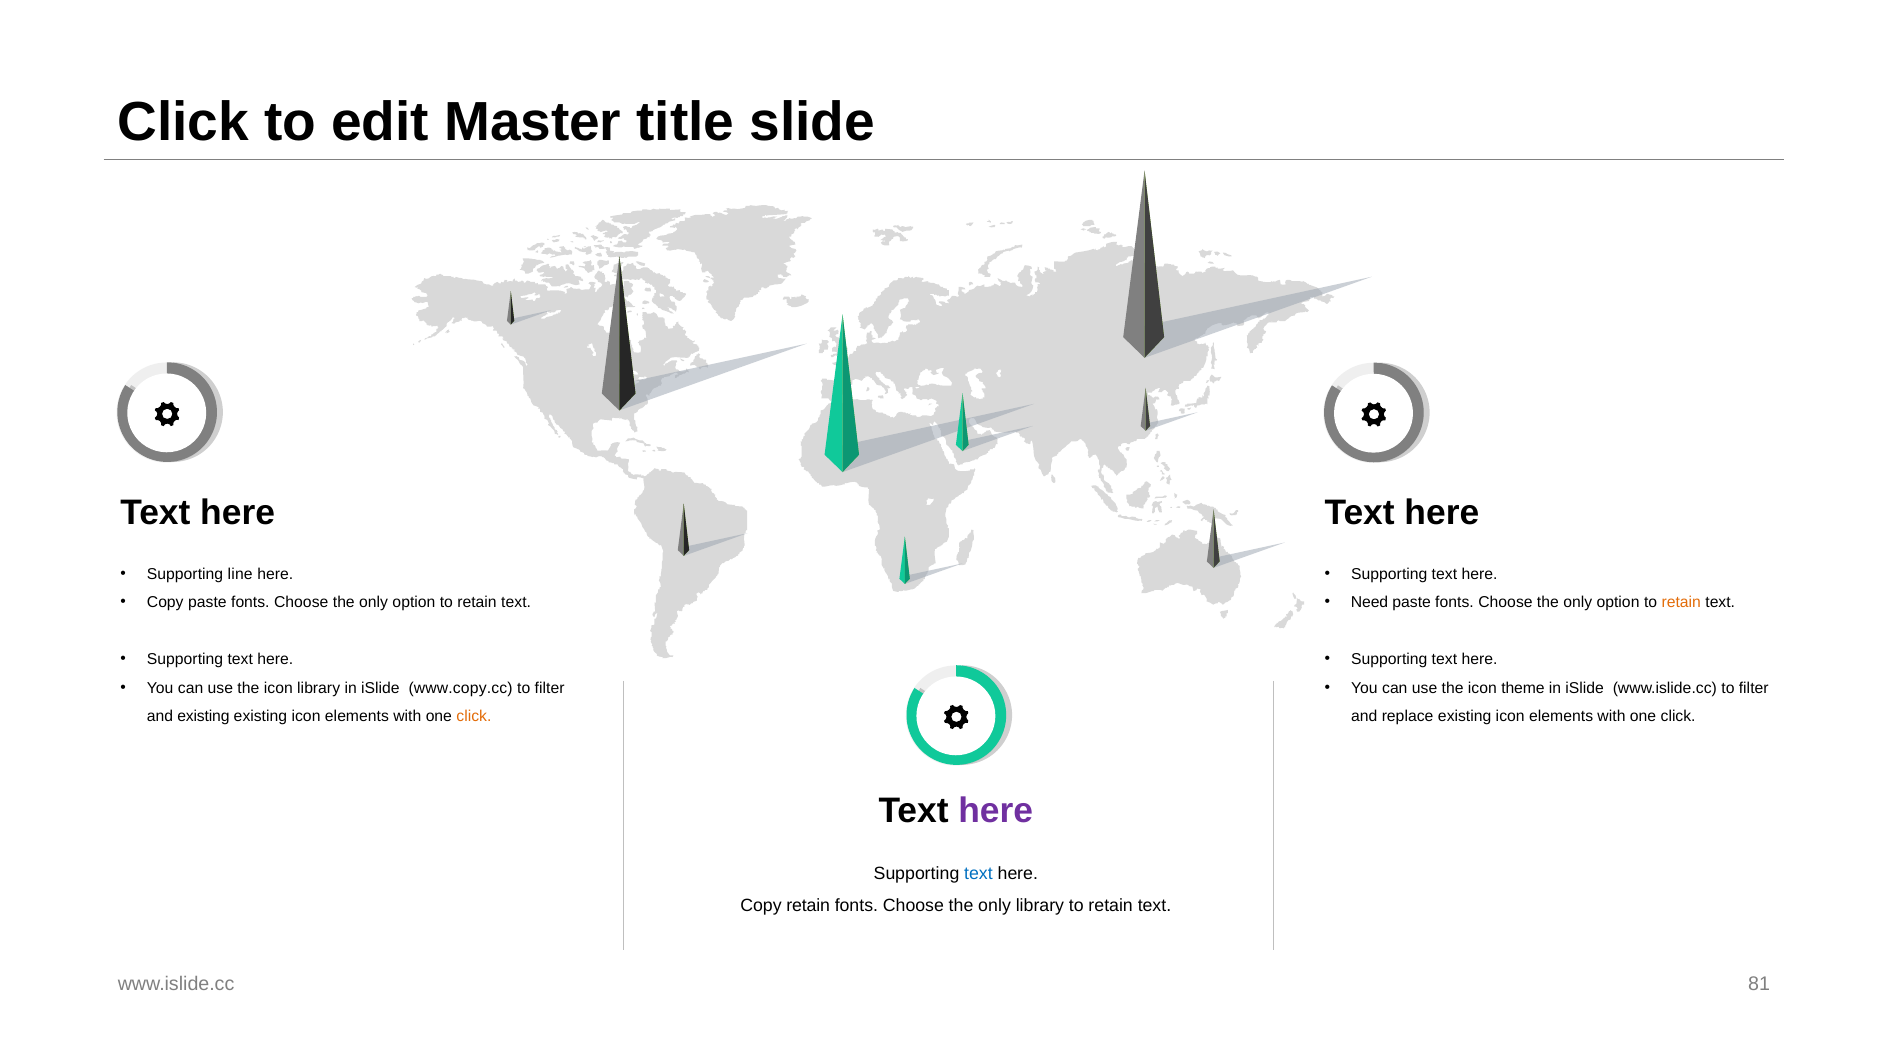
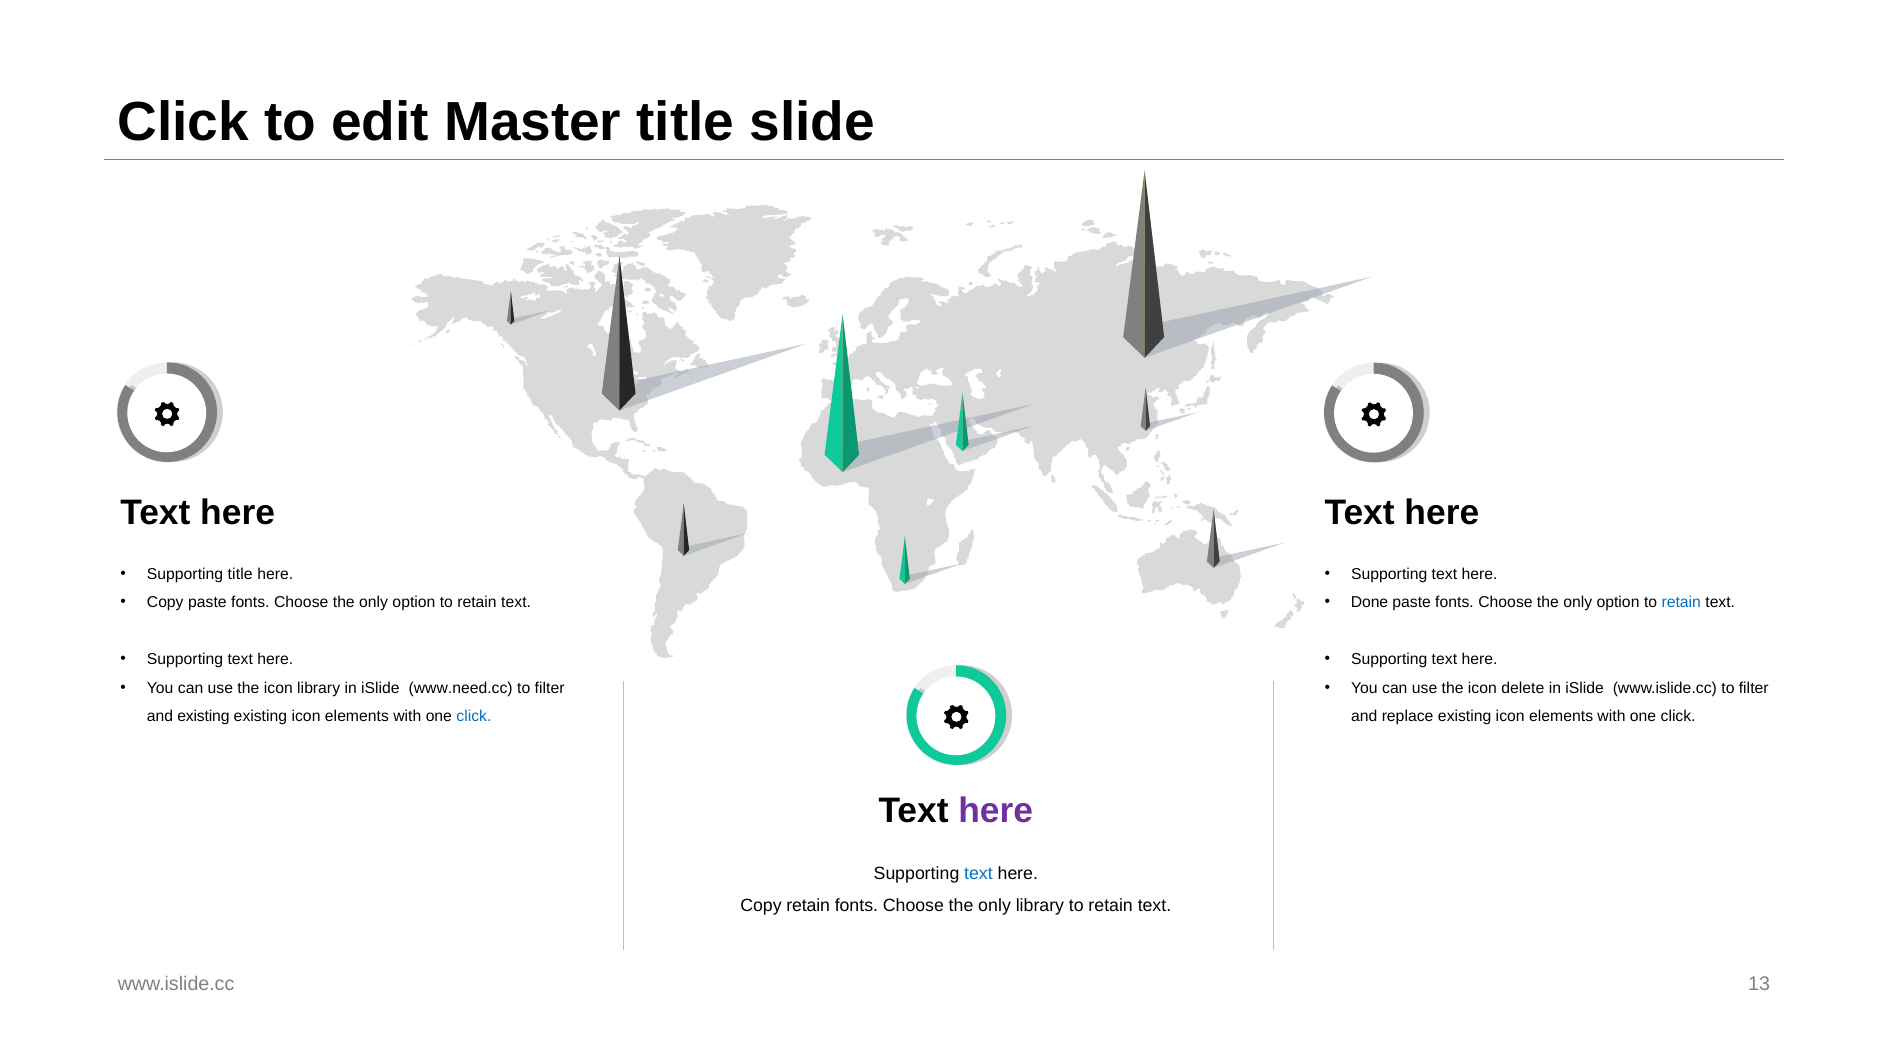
Supporting line: line -> title (240, 574)
Need: Need -> Done (1370, 603)
retain colour: orange -> blue (1681, 603)
www.copy.cc: www.copy.cc -> www.need.cc (461, 688)
theme: theme -> delete (1523, 688)
click colour: orange -> blue (474, 717)
81: 81 -> 13 (1759, 984)
